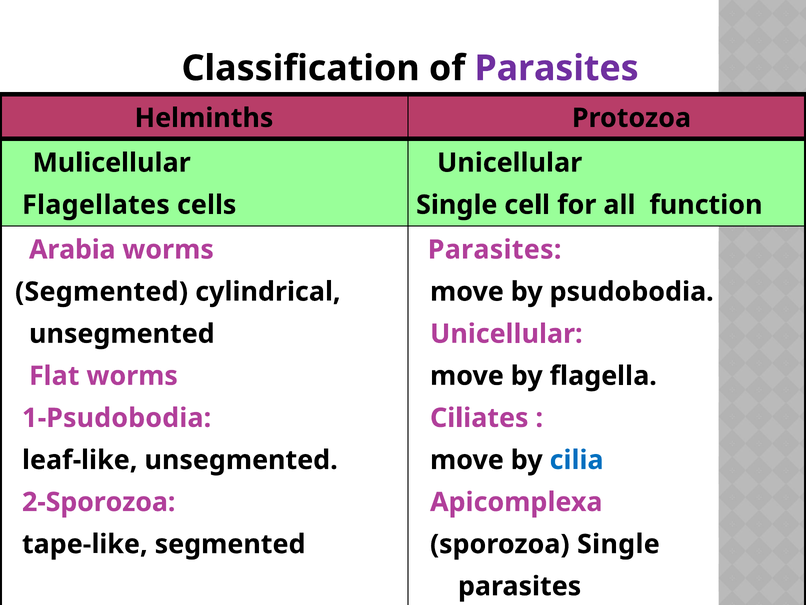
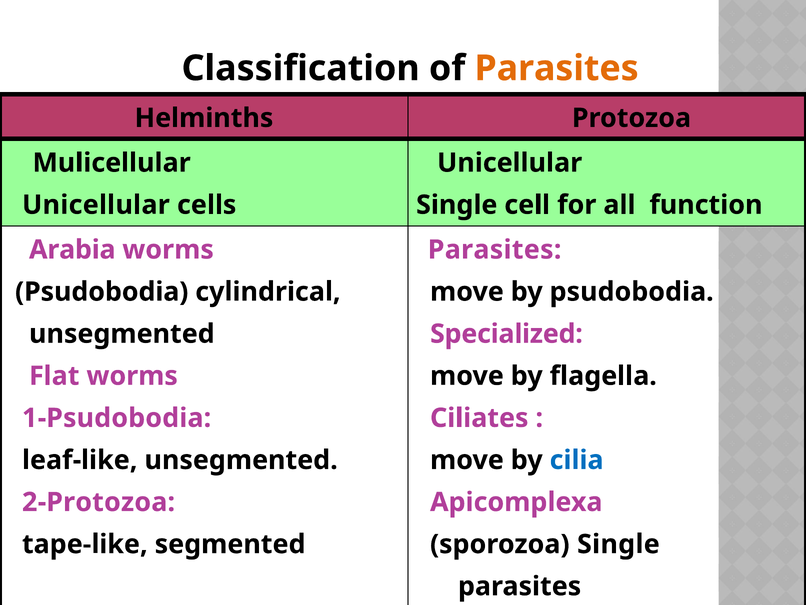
Parasites colour: purple -> orange (557, 68)
Flagellates: Flagellates -> Unicellular (96, 205)
Segmented: Segmented -> Psudobodia (102, 292)
Unicellular: Unicellular -> Specialized (506, 334)
2-Sporozoa: 2-Sporozoa -> 2-Protozoa (99, 502)
